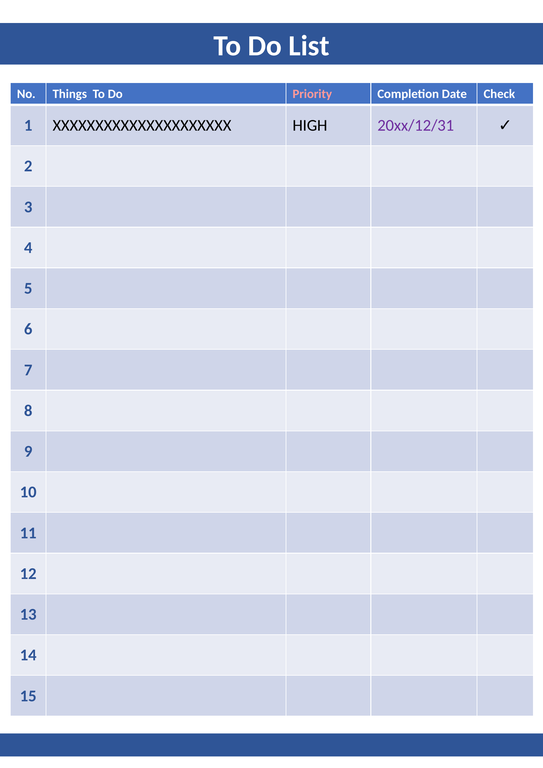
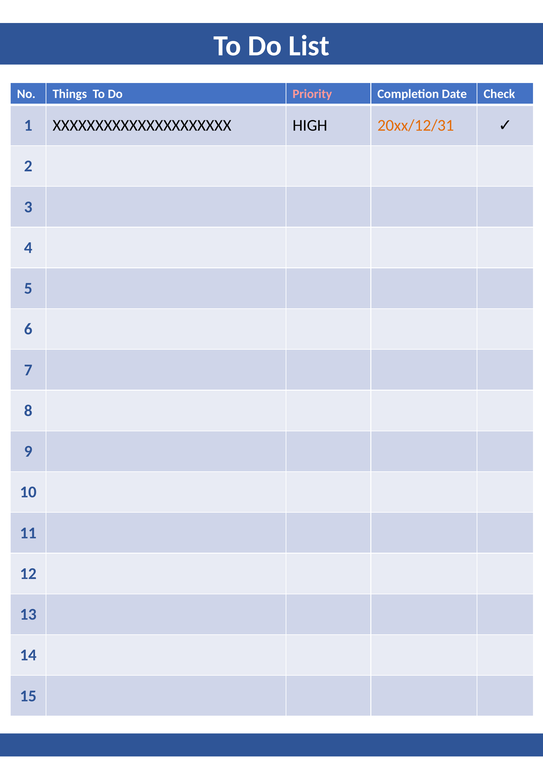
20xx/12/31 colour: purple -> orange (416, 125)
